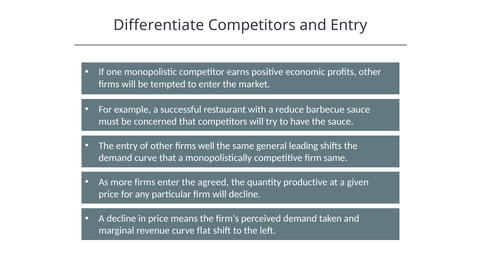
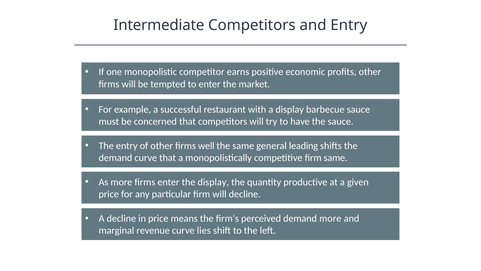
Differentiate: Differentiate -> Intermediate (159, 25)
a reduce: reduce -> display (290, 109)
the agreed: agreed -> display (213, 182)
demand taken: taken -> more (330, 218)
flat: flat -> lies (204, 230)
